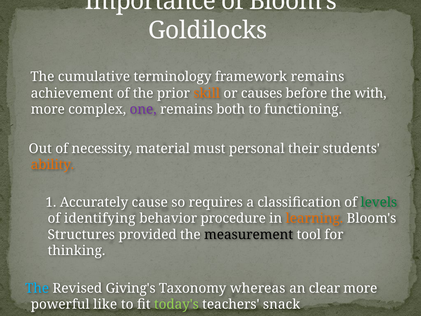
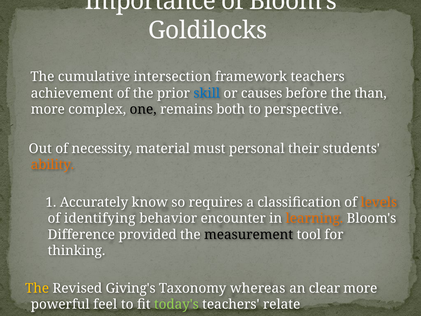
terminology: terminology -> intersection (172, 77)
framework remains: remains -> teachers (318, 77)
skill colour: orange -> blue (207, 93)
with: with -> than (371, 93)
one colour: purple -> black (143, 109)
functioning: functioning -> perspective (303, 109)
cause: cause -> know (150, 202)
levels colour: green -> orange (379, 202)
procedure: procedure -> encounter (233, 218)
Structures: Structures -> Difference (81, 235)
The colour: light blue -> yellow (37, 288)
like: like -> feel (105, 304)
snack: snack -> relate (282, 304)
